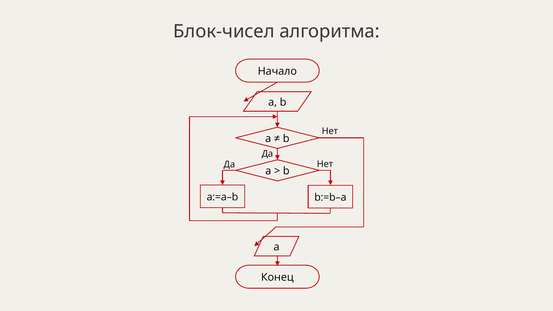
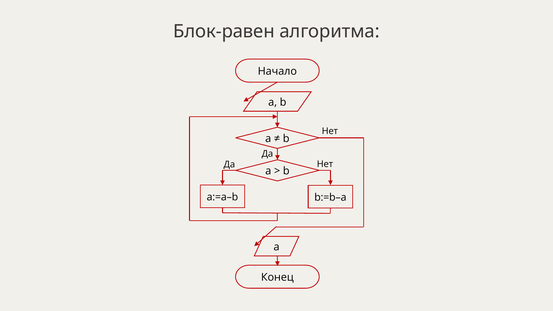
Блок-чисел: Блок-чисел -> Блок-равен (224, 32)
